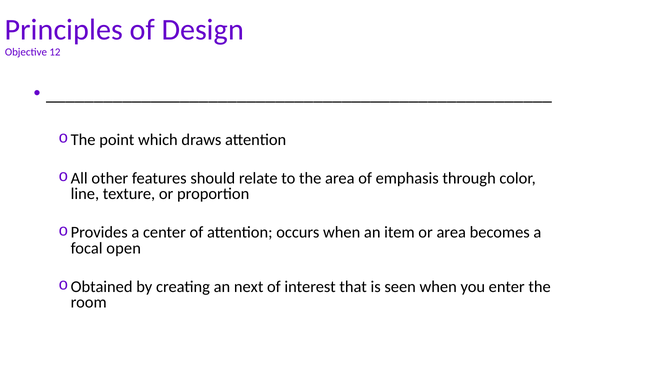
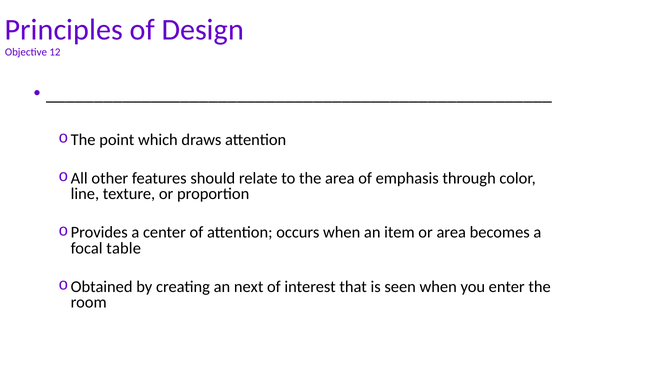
open: open -> table (124, 248)
